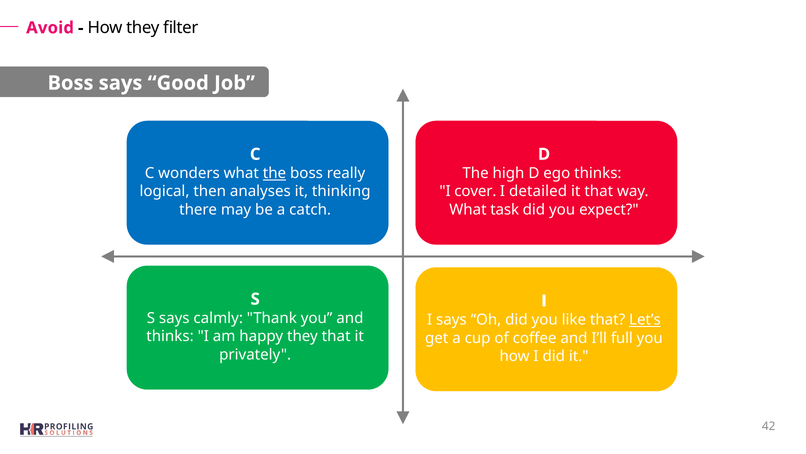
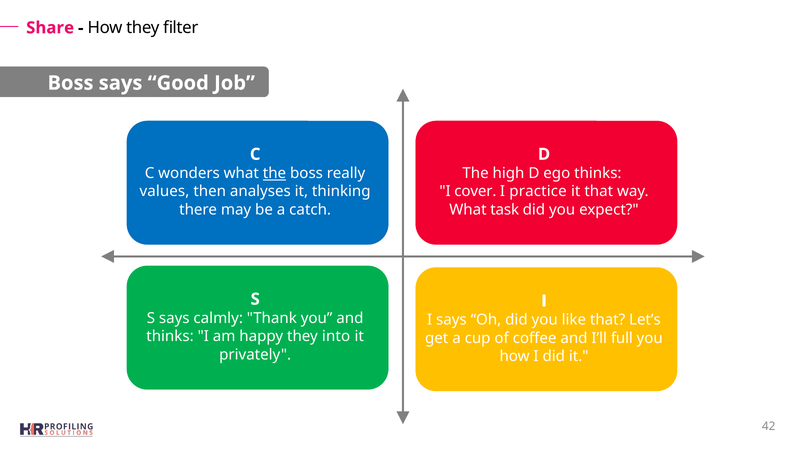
Avoid: Avoid -> Share (50, 28)
logical: logical -> values (164, 191)
detailed: detailed -> practice (538, 191)
Let’s underline: present -> none (645, 319)
they that: that -> into (336, 336)
